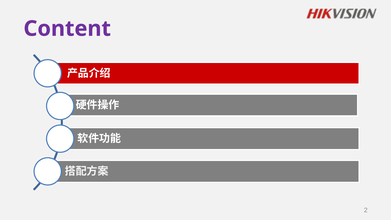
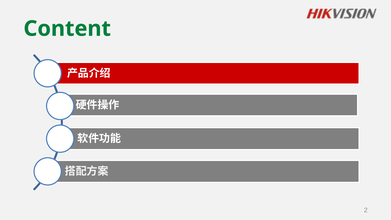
Content colour: purple -> green (67, 29)
